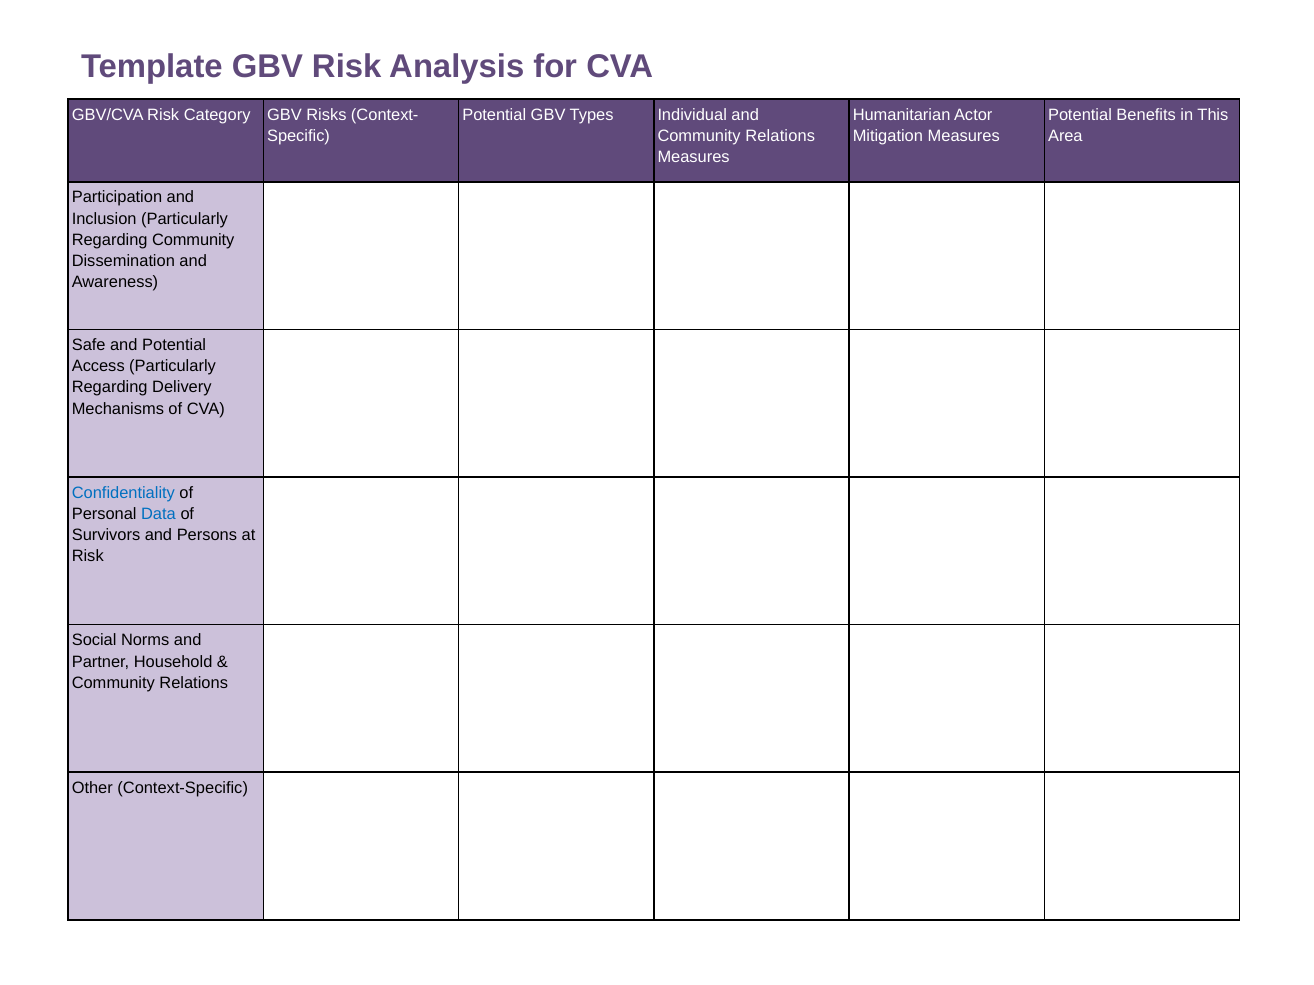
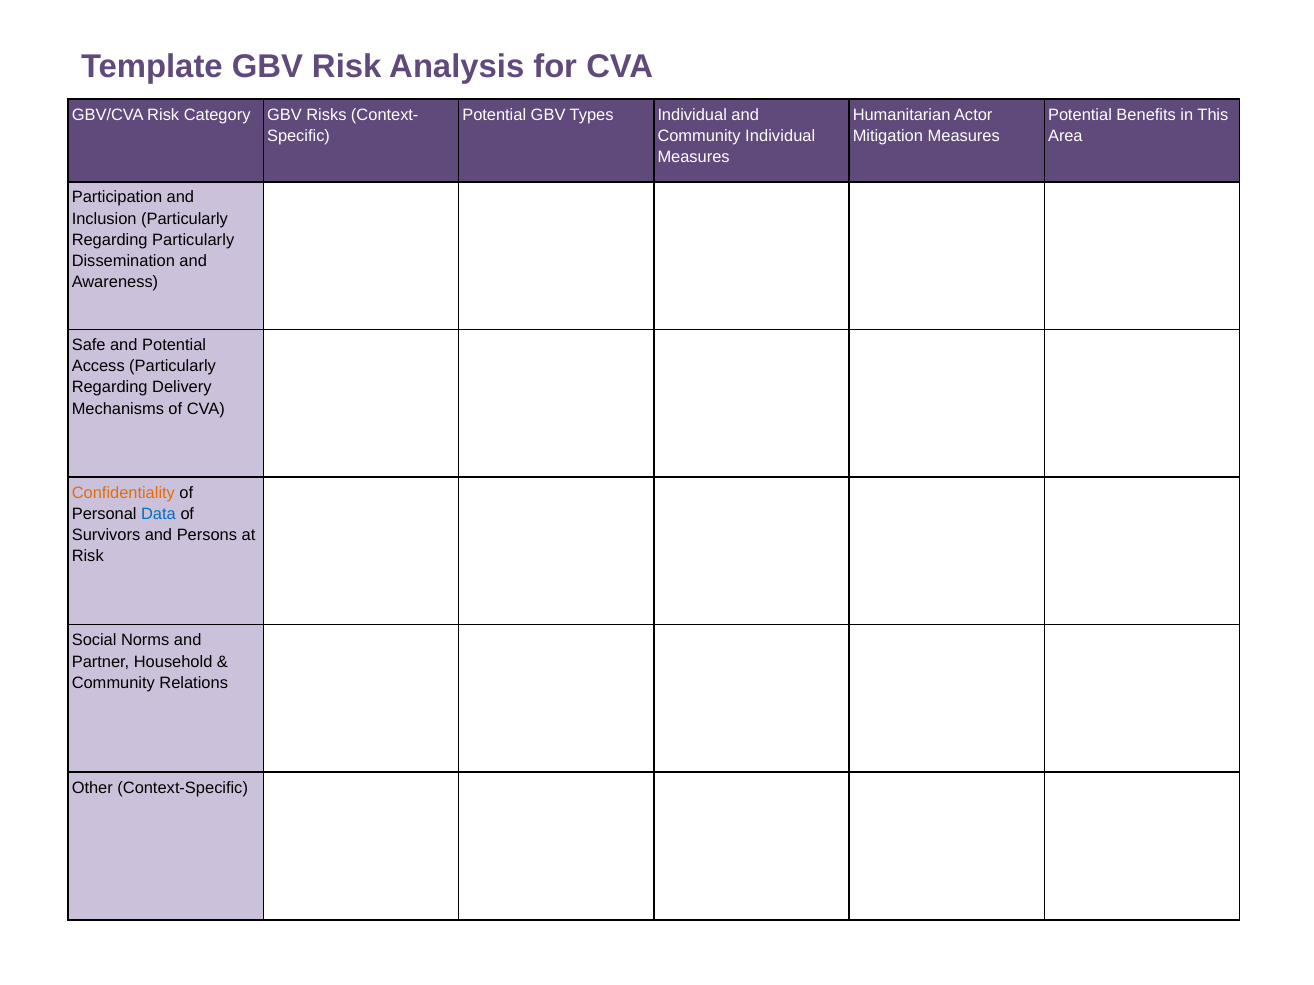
Relations: Relations -> Individual (780, 136)
Regarding Community: Community -> Particularly (193, 240)
Confidentiality colour: blue -> orange (123, 493)
